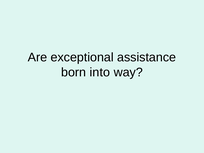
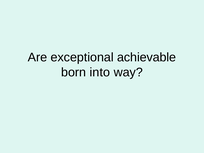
assistance: assistance -> achievable (147, 57)
